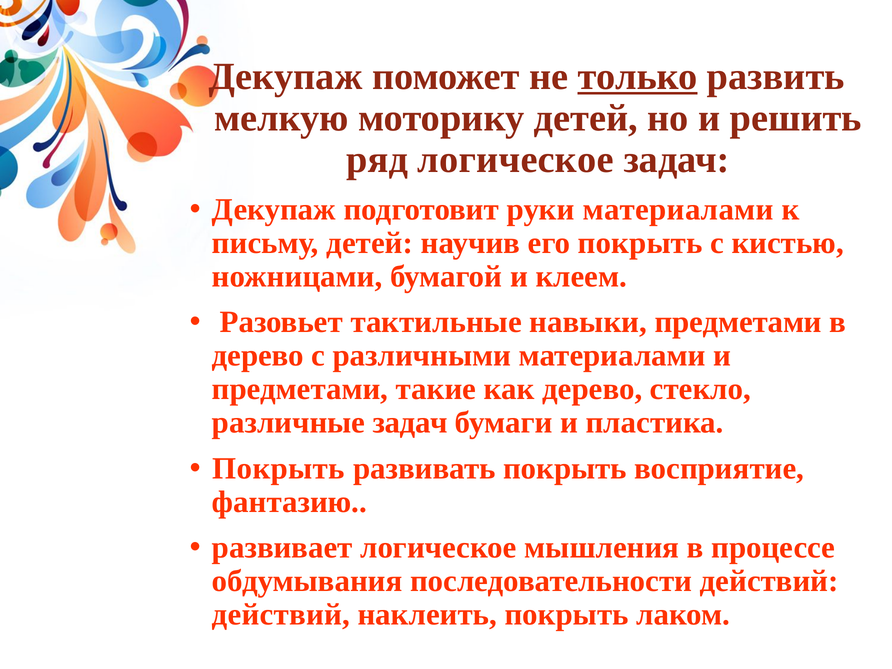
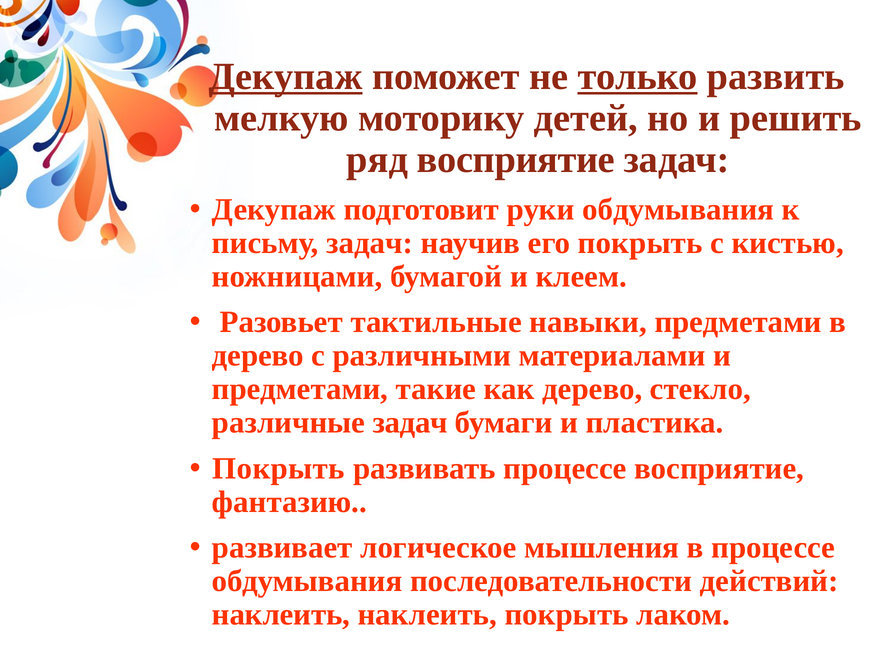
Декупаж underline: none -> present (286, 77)
ряд логическое: логическое -> восприятие (516, 160)
руки материалами: материалами -> обдумывания (678, 210)
письму детей: детей -> задач (370, 243)
развивать покрыть: покрыть -> процессе (565, 468)
действий: действий -> наклеить (281, 615)
